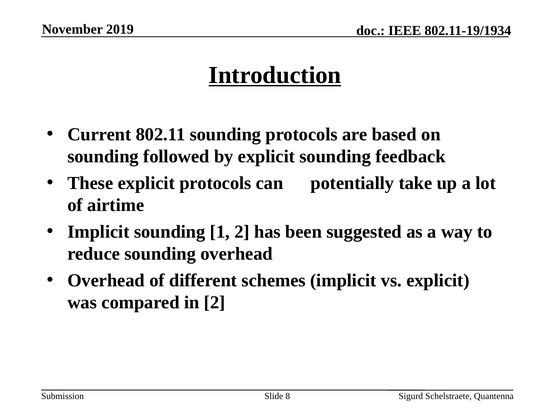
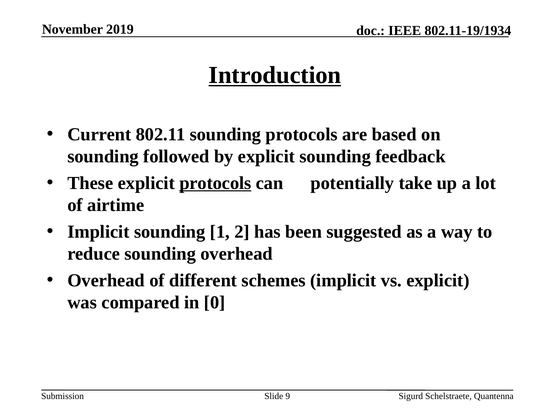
protocols underline: none -> present (215, 183)
in 2: 2 -> 0 (215, 302)
8: 8 -> 9 (288, 396)
